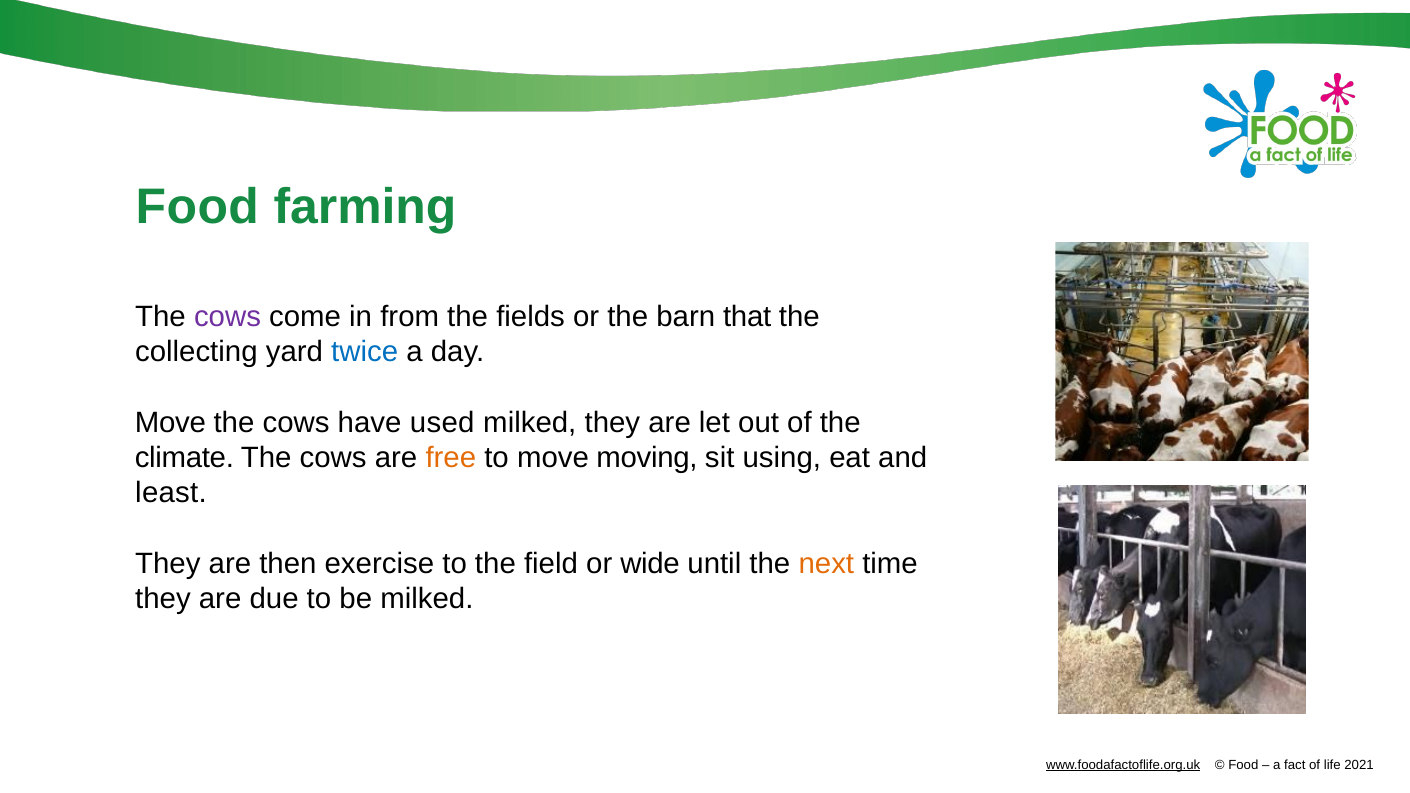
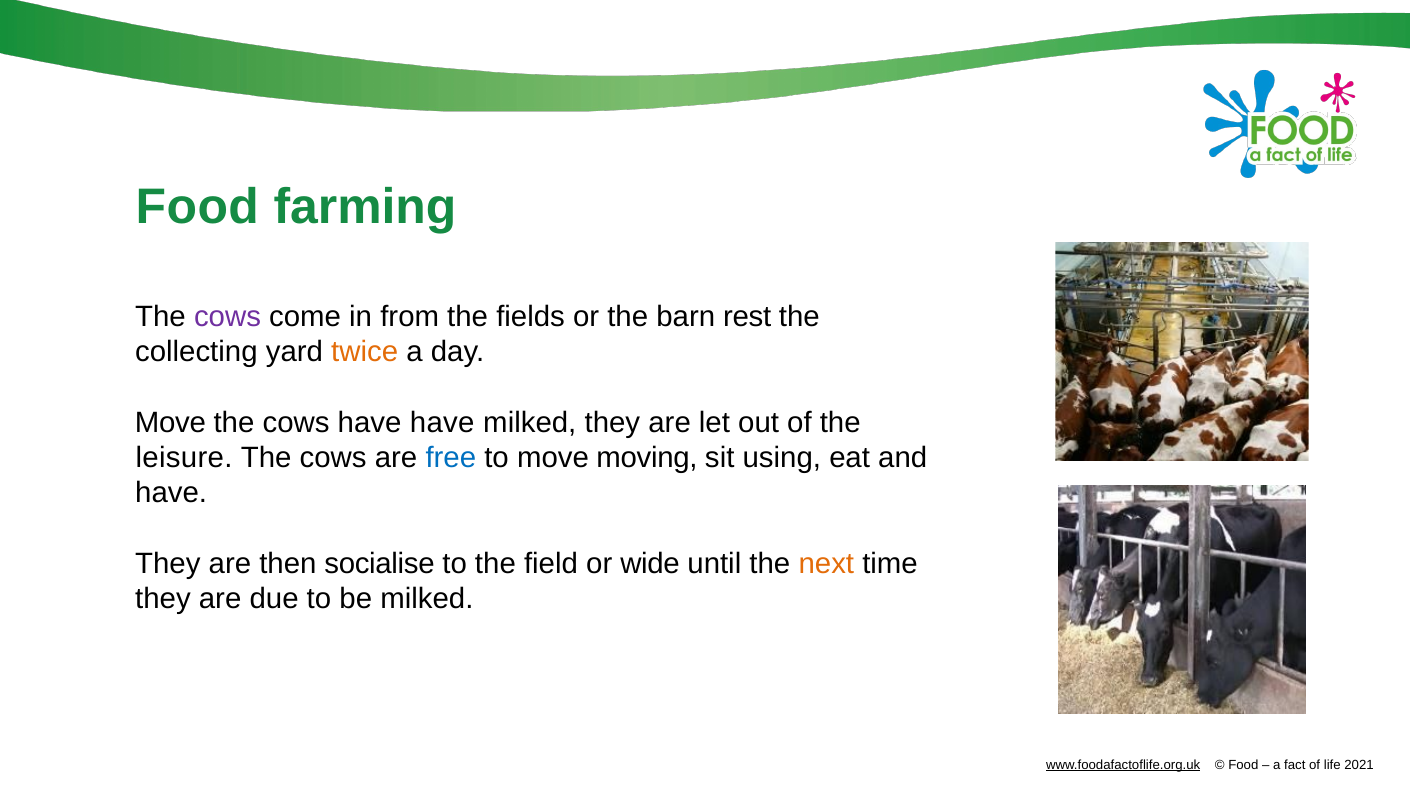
that: that -> rest (747, 317)
twice colour: blue -> orange (365, 352)
have used: used -> have (442, 423)
climate: climate -> leisure (184, 458)
free colour: orange -> blue (451, 458)
least: least -> have (171, 493)
exercise: exercise -> socialise (380, 564)
